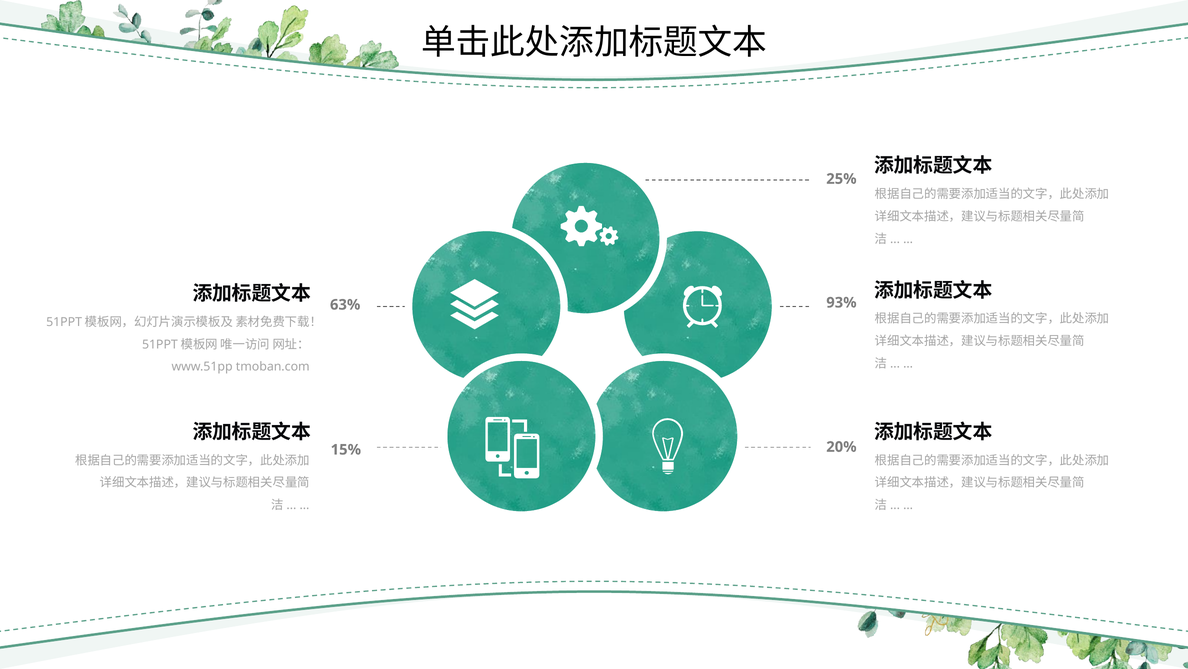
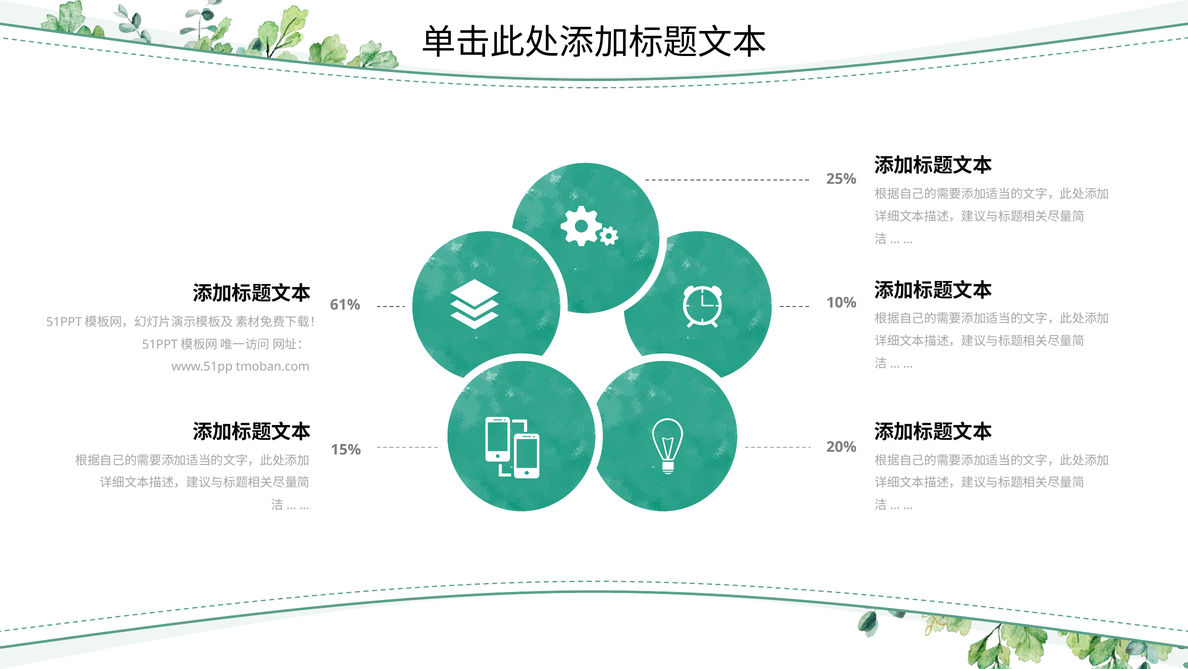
93%: 93% -> 10% (841, 302)
63%: 63% -> 61% (345, 305)
